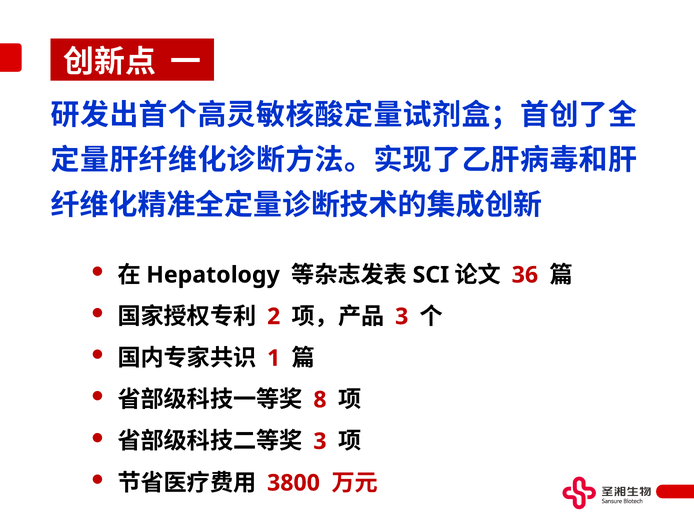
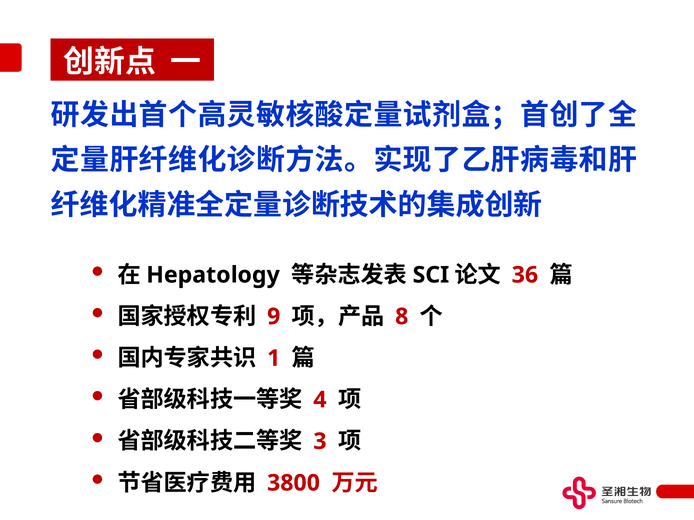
2: 2 -> 9 (274, 317)
3: 3 -> 8 (402, 317)
8: 8 -> 4 (320, 400)
